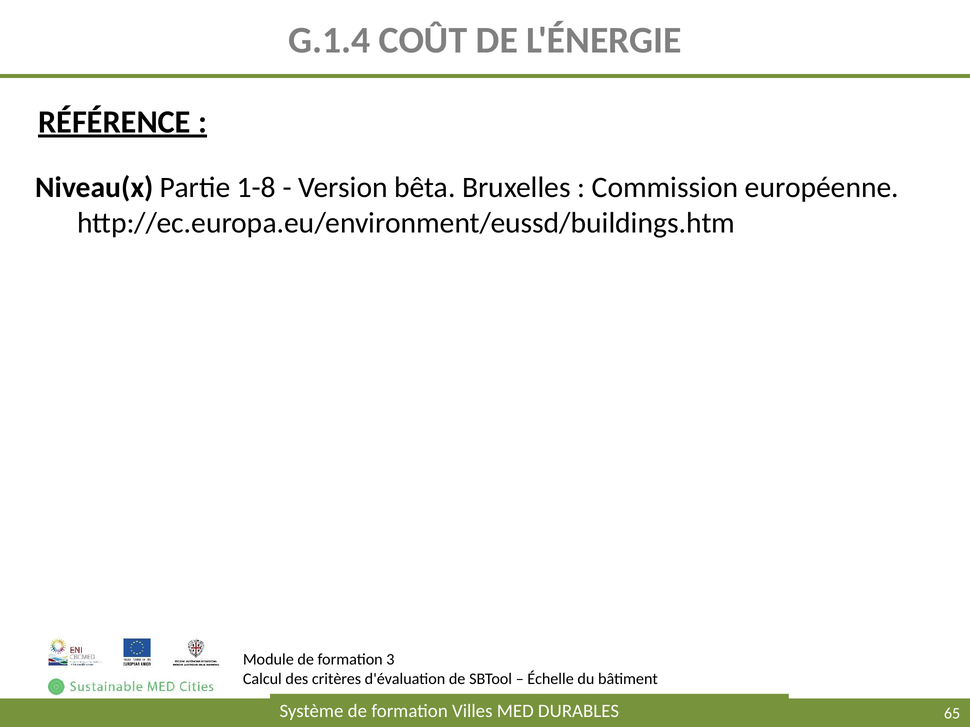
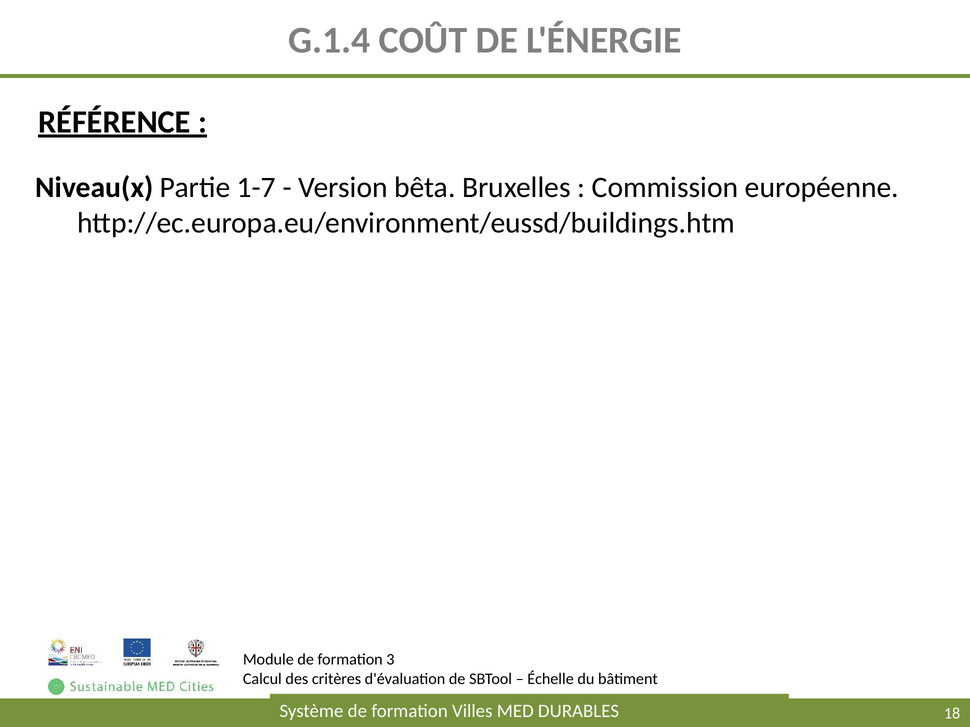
1-8: 1-8 -> 1-7 (256, 188)
65: 65 -> 18 (952, 714)
